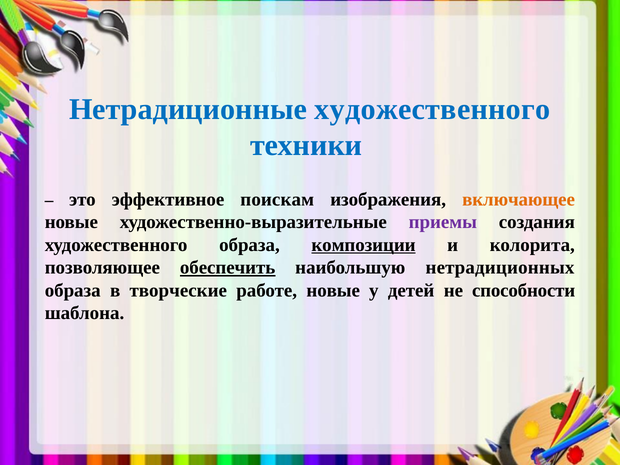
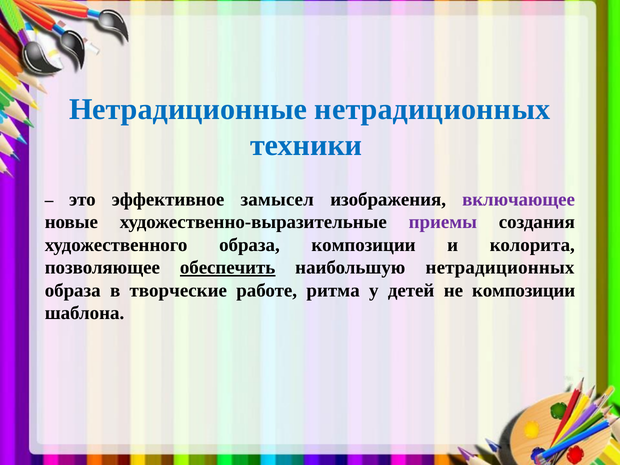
Нетрадиционные художественного: художественного -> нетрадиционных (432, 109)
поискам: поискам -> замысел (277, 199)
включающее colour: orange -> purple (519, 199)
композиции underline: present -> none (364, 245)
работе новые: новые -> ритма (333, 290)
не способности: способности -> композиции (524, 290)
